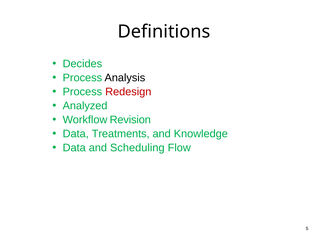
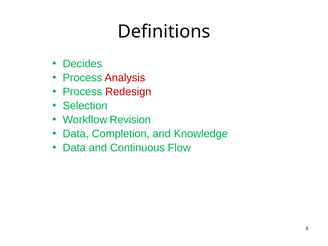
Analysis colour: black -> red (125, 78)
Analyzed: Analyzed -> Selection (85, 106)
Treatments: Treatments -> Completion (121, 134)
Scheduling: Scheduling -> Continuous (137, 148)
